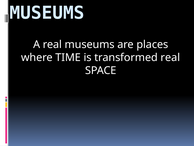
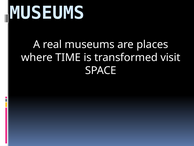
transformed real: real -> visit (170, 57)
